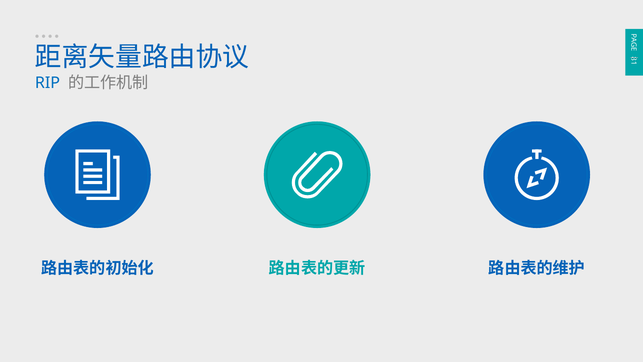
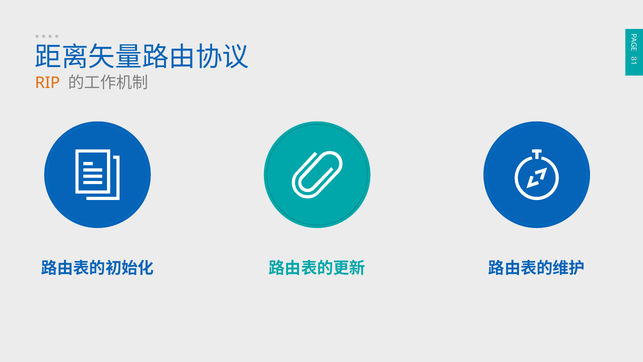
RIP colour: blue -> orange (48, 83)
